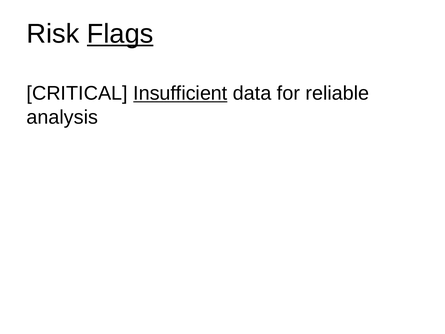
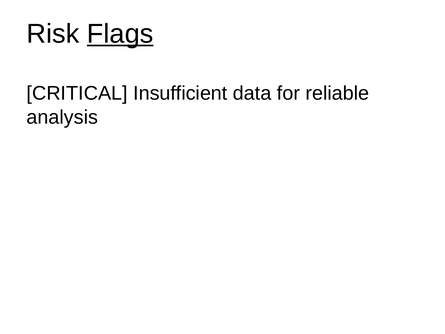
Insufficient underline: present -> none (180, 93)
